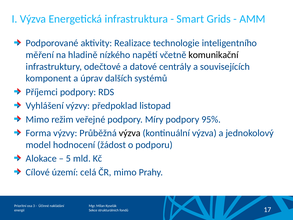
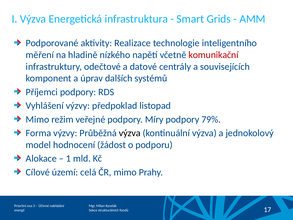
komunikační colour: black -> red (213, 55)
95%: 95% -> 79% (211, 119)
5: 5 -> 1 (68, 158)
